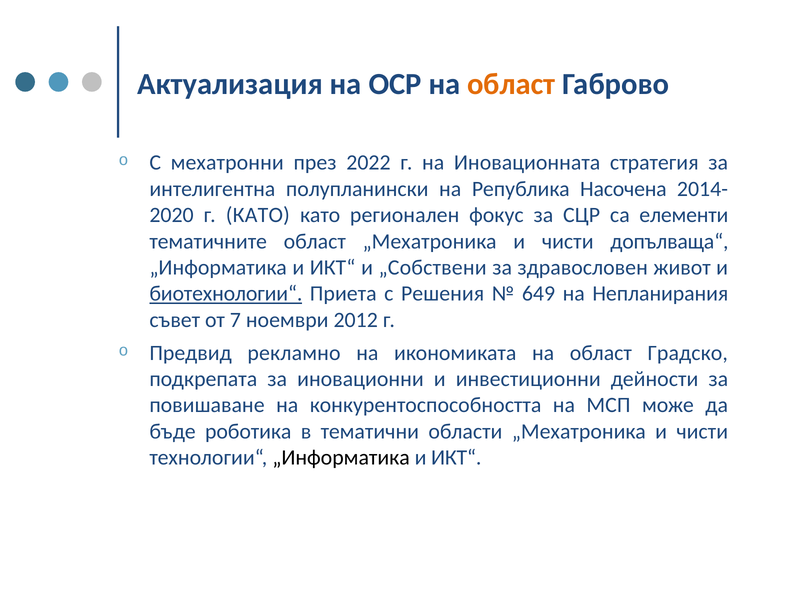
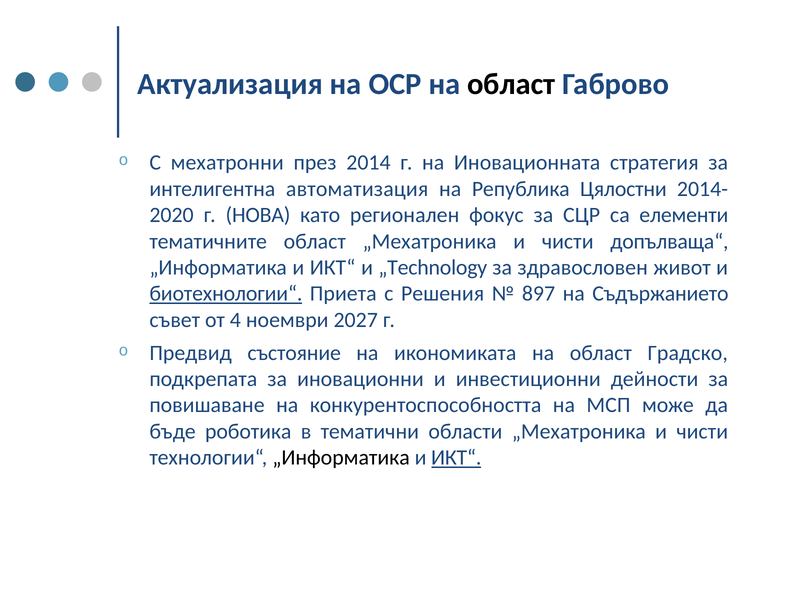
област colour: orange -> black (511, 84)
2022: 2022 -> 2014 (368, 163)
полупланински: полупланински -> автоматизация (357, 189)
Насочена: Насочена -> Цялостни (623, 189)
г КАТО: КАТО -> НОВА (258, 215)
„Собствени: „Собствени -> „Technology (433, 268)
649: 649 -> 897 (538, 294)
Непланирания: Непланирания -> Съдържанието (660, 294)
7: 7 -> 4 (235, 320)
2012: 2012 -> 2027 (356, 320)
рекламно: рекламно -> състояние (294, 353)
ИКТ“ underline: none -> present (456, 458)
